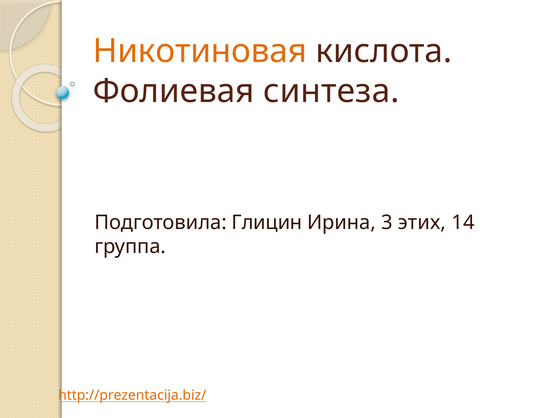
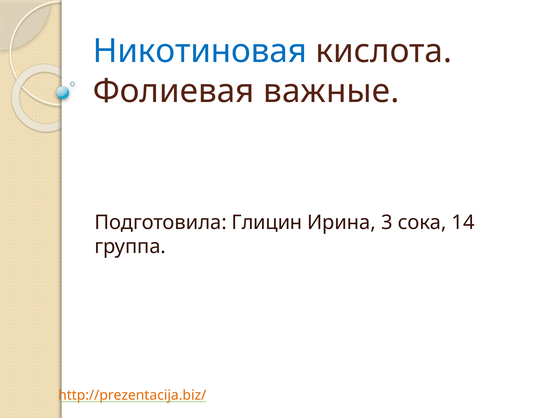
Никотиновая colour: orange -> blue (200, 51)
синтеза: синтеза -> важные (331, 91)
этих: этих -> сока (422, 222)
